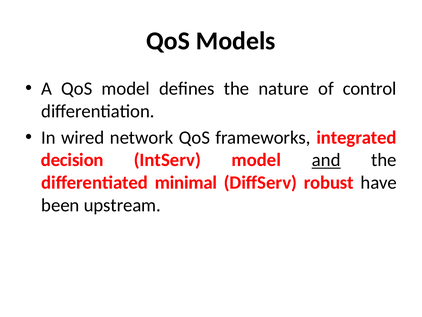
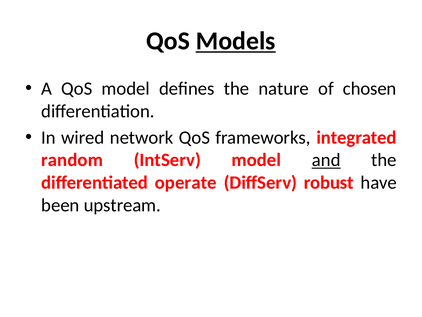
Models underline: none -> present (236, 41)
control: control -> chosen (370, 89)
decision: decision -> random (72, 160)
minimal: minimal -> operate (186, 182)
